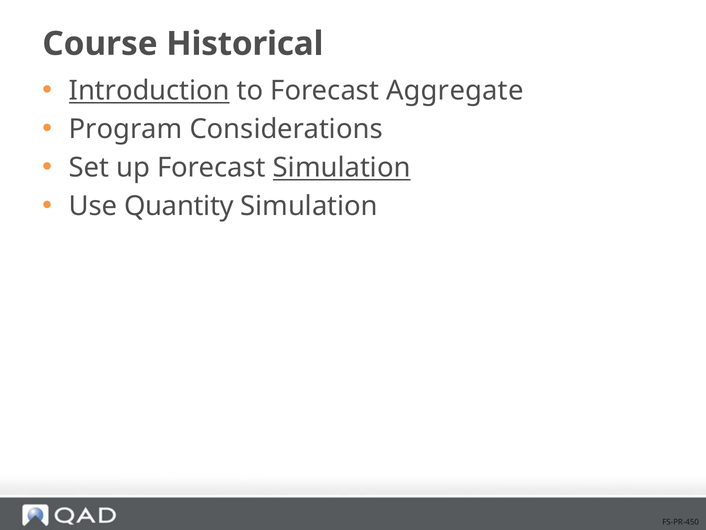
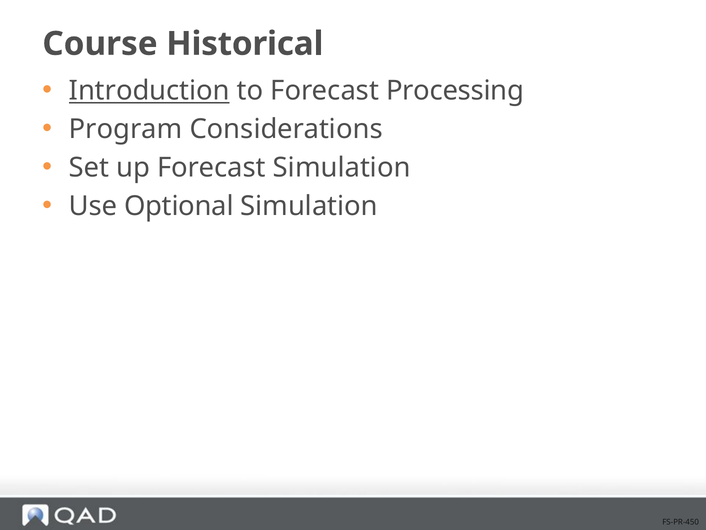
Aggregate: Aggregate -> Processing (455, 91)
Simulation underline: present -> none (342, 168)
Quantity: Quantity -> Optional (179, 206)
